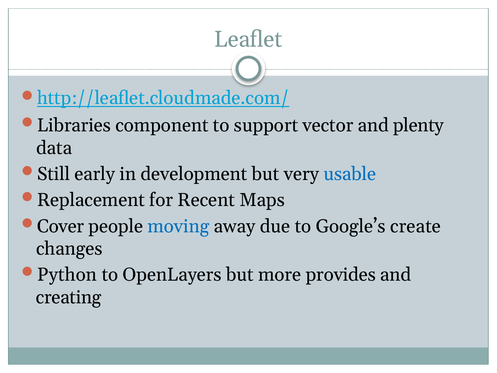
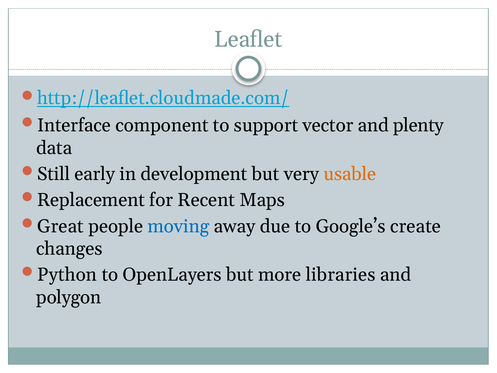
Libraries: Libraries -> Interface (74, 125)
usable colour: blue -> orange (350, 174)
Cover: Cover -> Great (60, 226)
provides: provides -> libraries (341, 275)
creating: creating -> polygon (69, 297)
